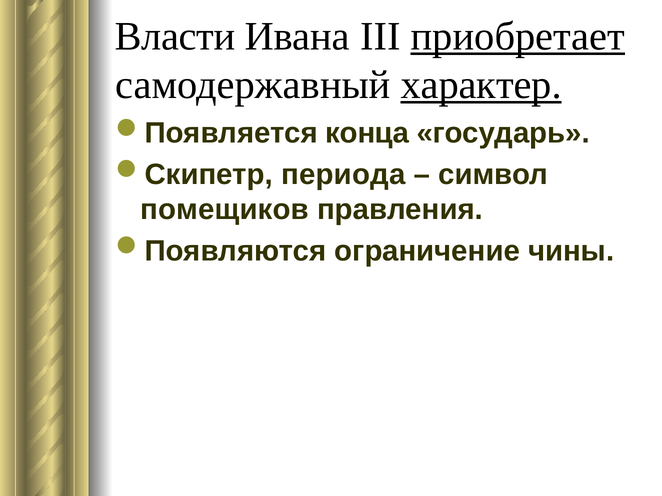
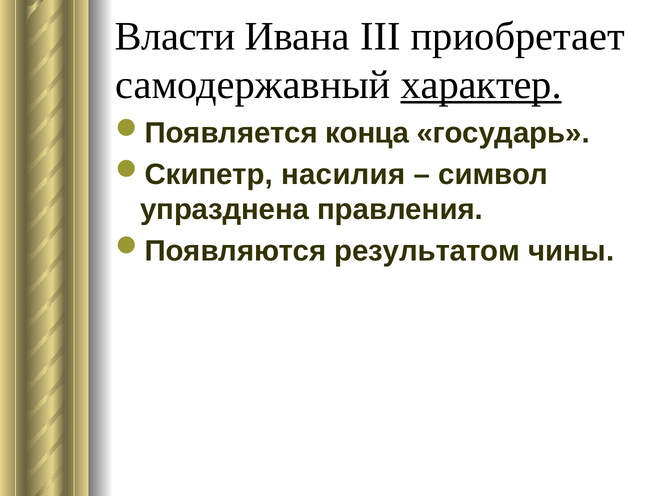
приобретает underline: present -> none (518, 36)
периода: периода -> насилия (343, 175)
помещиков: помещиков -> упразднена (225, 210)
ограничение: ограничение -> результатом (427, 251)
